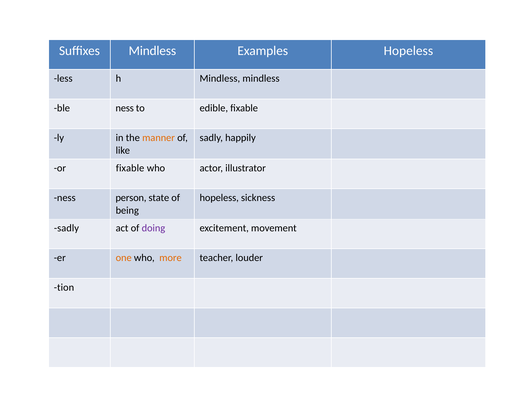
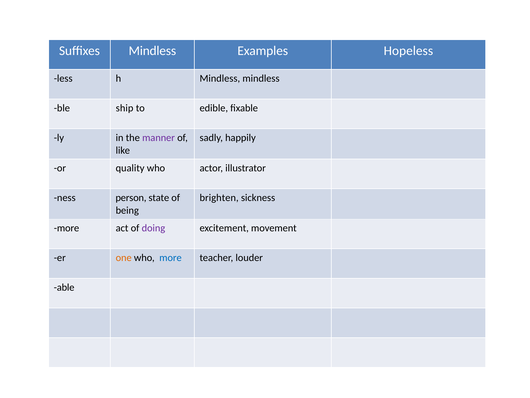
ble ness: ness -> ship (125, 108)
manner colour: orange -> purple (159, 138)
or fixable: fixable -> quality (130, 168)
hopeless: hopeless -> brighten (219, 198)
sadly: sadly -> more (67, 228)
more colour: orange -> blue (170, 258)
tion: tion -> able (64, 287)
